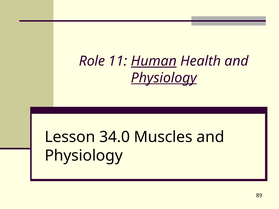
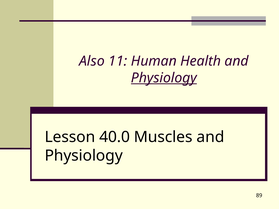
Role: Role -> Also (92, 61)
Human underline: present -> none (154, 61)
34.0: 34.0 -> 40.0 (115, 137)
